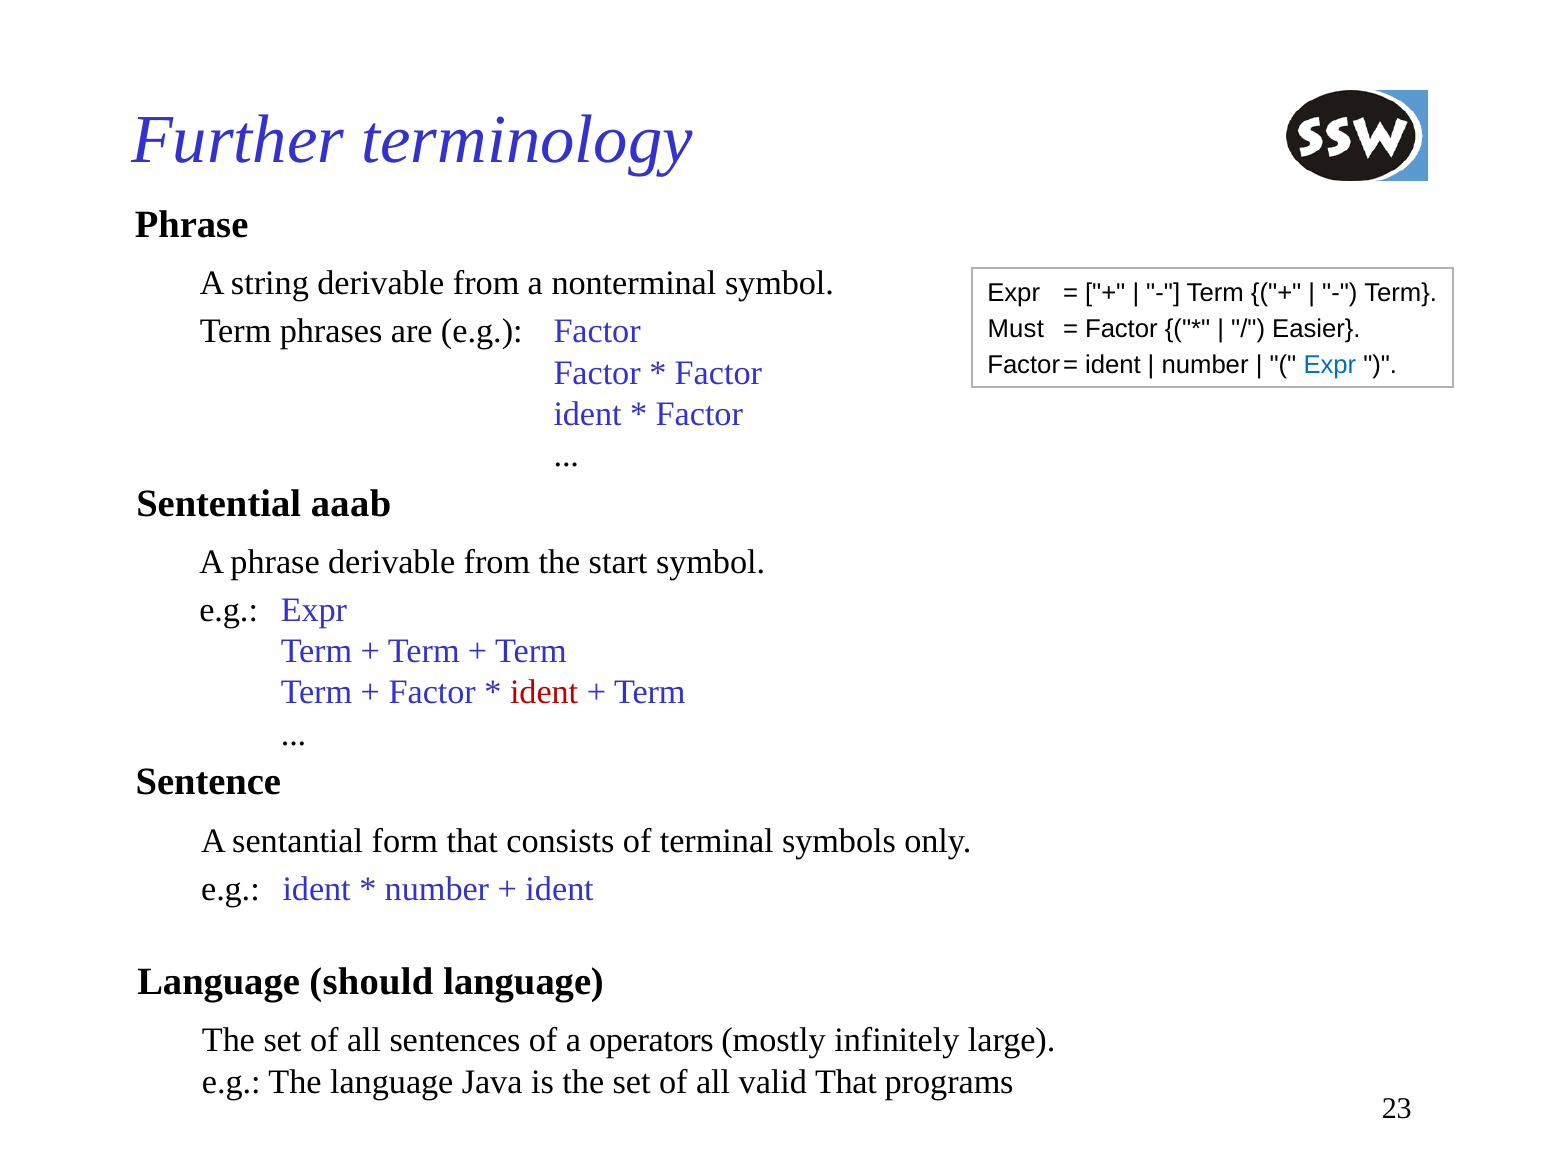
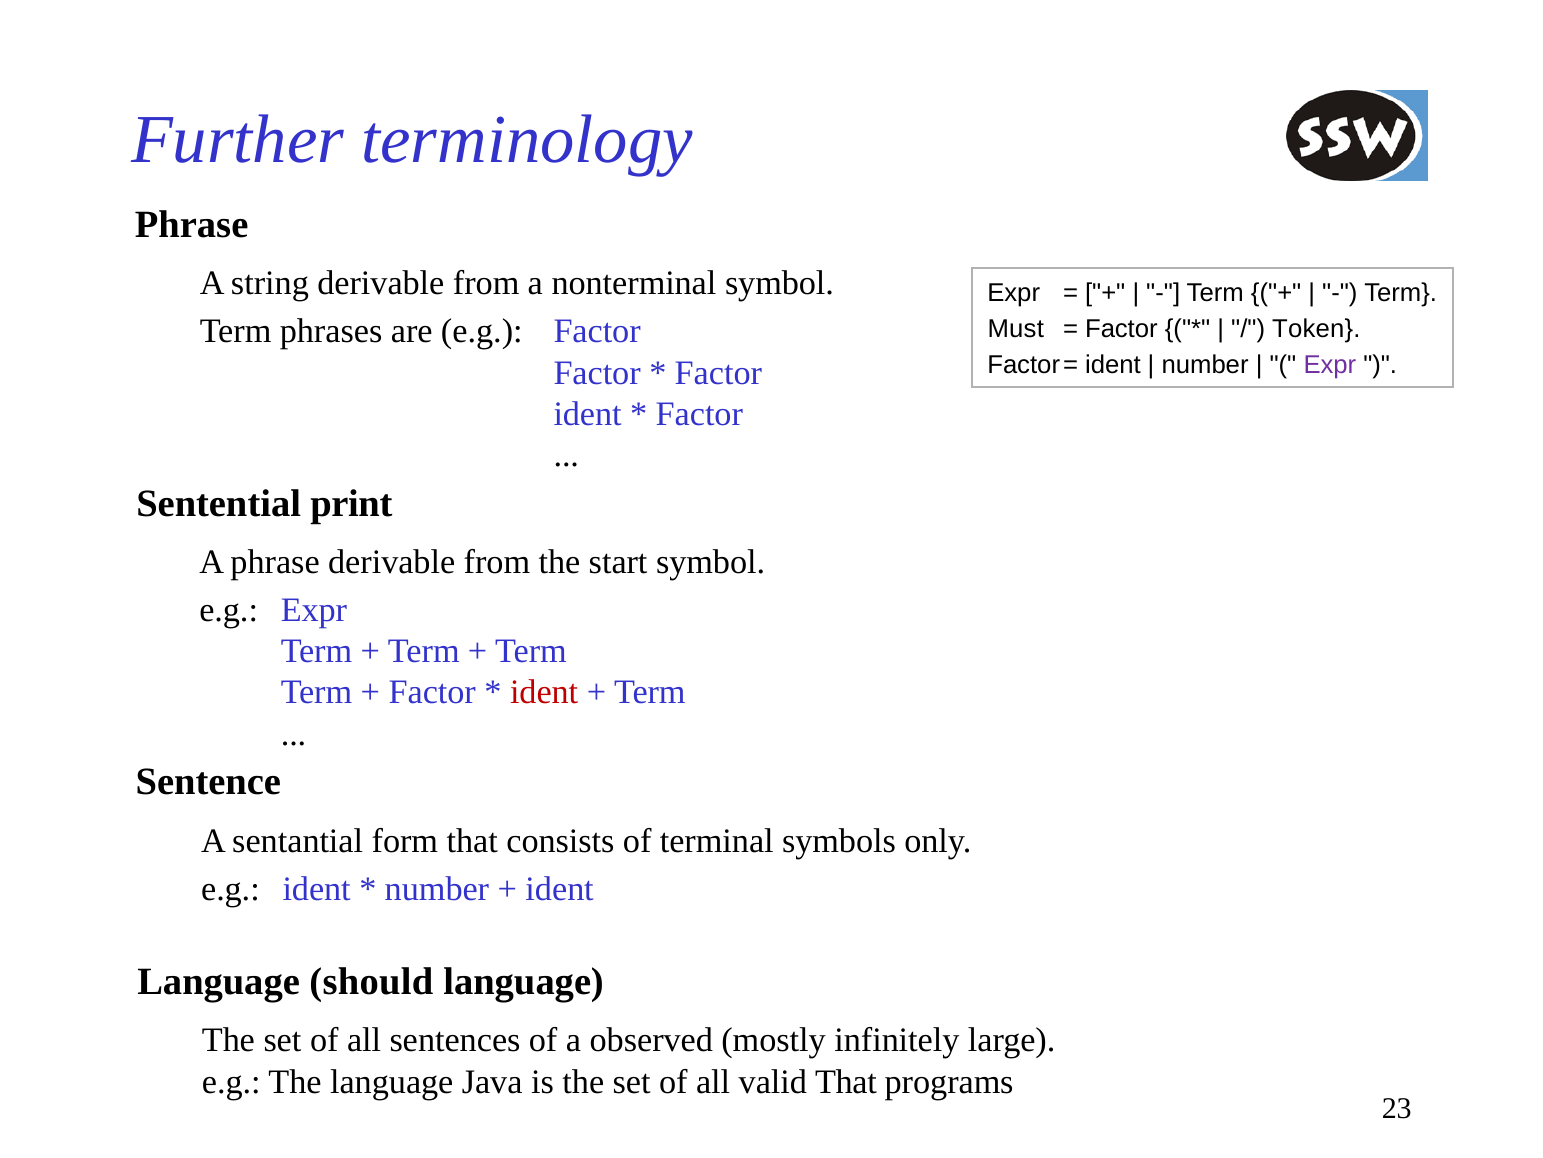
Easier: Easier -> Token (1316, 329)
Expr colour: blue -> purple (1330, 365)
aaab: aaab -> print (351, 503)
operators: operators -> observed (651, 1040)
